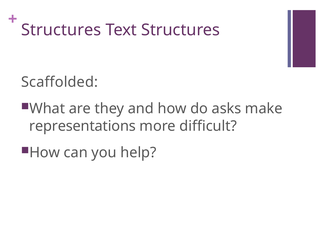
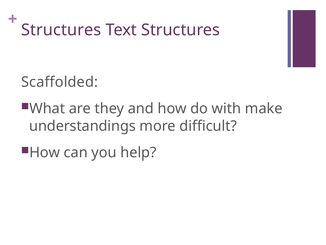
asks: asks -> with (226, 108)
representations: representations -> understandings (82, 126)
